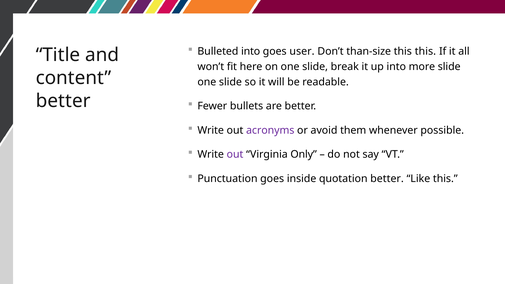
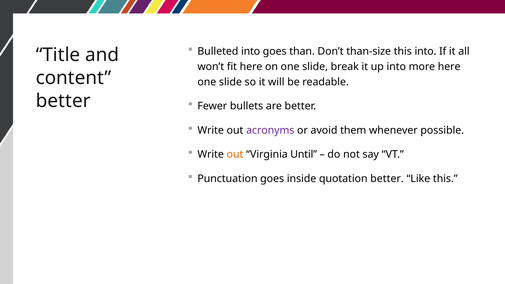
user: user -> than (302, 51)
this this: this -> into (426, 51)
more slide: slide -> here (449, 67)
out colour: purple -> orange (235, 154)
Only: Only -> Until (304, 154)
